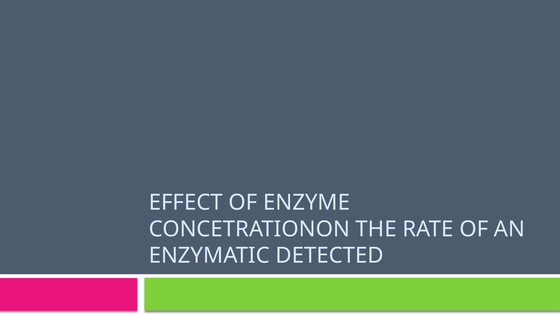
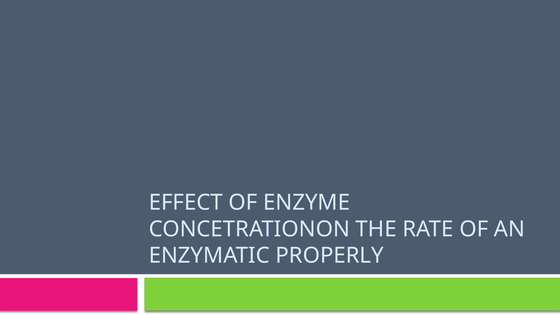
DETECTED: DETECTED -> PROPERLY (330, 256)
